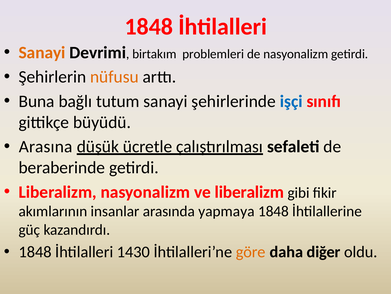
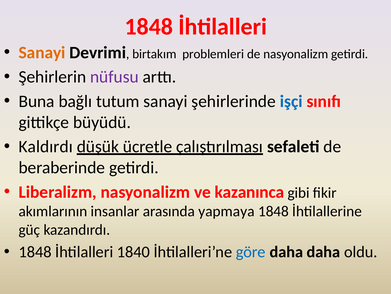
nüfusu colour: orange -> purple (114, 77)
Arasına: Arasına -> Kaldırdı (46, 146)
ve liberalizm: liberalizm -> kazanınca (249, 192)
1430: 1430 -> 1840 (133, 251)
göre colour: orange -> blue (251, 251)
daha diğer: diğer -> daha (323, 251)
